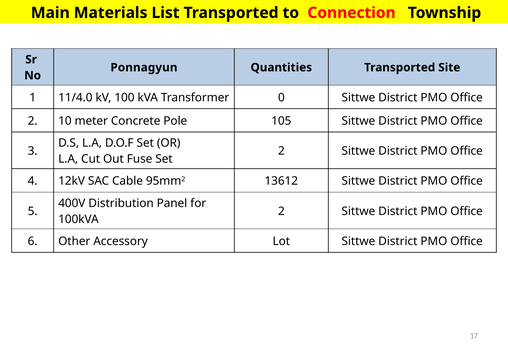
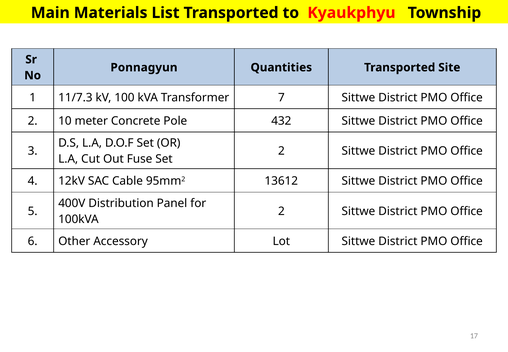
Connection: Connection -> Kyaukphyu (351, 13)
11/4.0: 11/4.0 -> 11/7.3 (75, 97)
0: 0 -> 7 (281, 97)
105: 105 -> 432 (281, 121)
